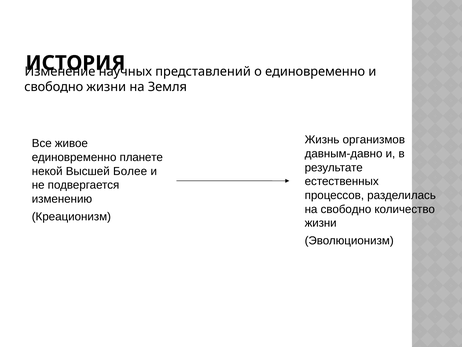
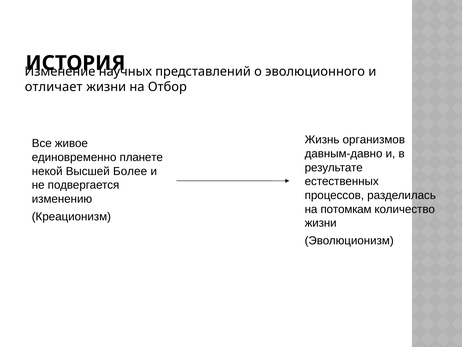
о единовременно: единовременно -> эволюционного (315, 71)
свободно: свободно -> отличает (54, 87)
Земля: Земля -> Отбор (167, 87)
на свободно: свободно -> потомкам (346, 209)
